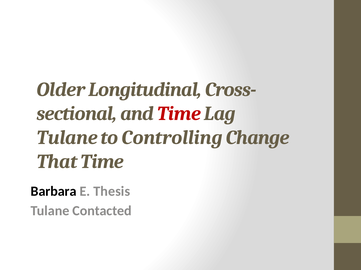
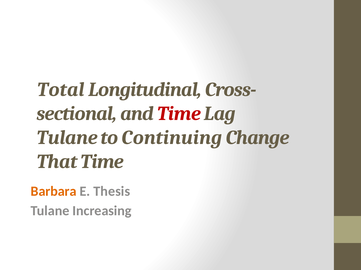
Older: Older -> Total (61, 90)
Controlling: Controlling -> Continuing (172, 138)
Barbara colour: black -> orange (54, 192)
Contacted: Contacted -> Increasing (102, 211)
